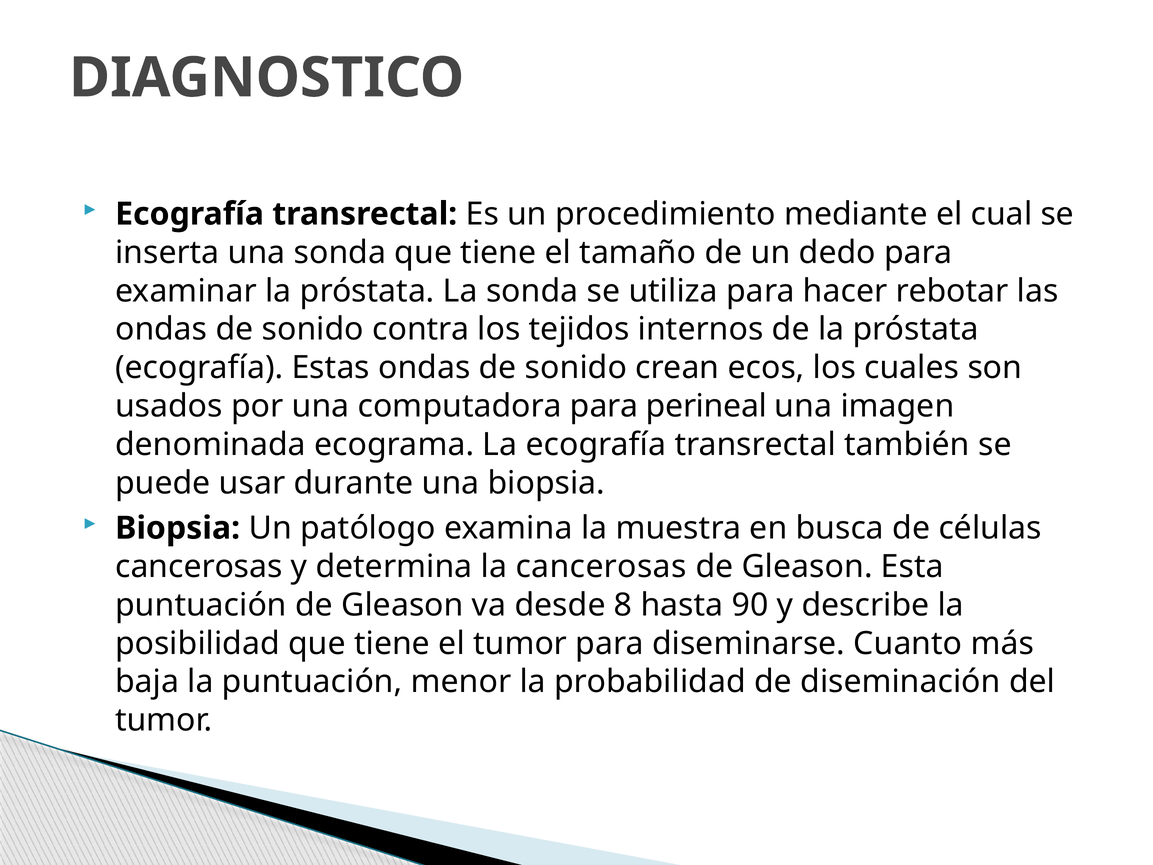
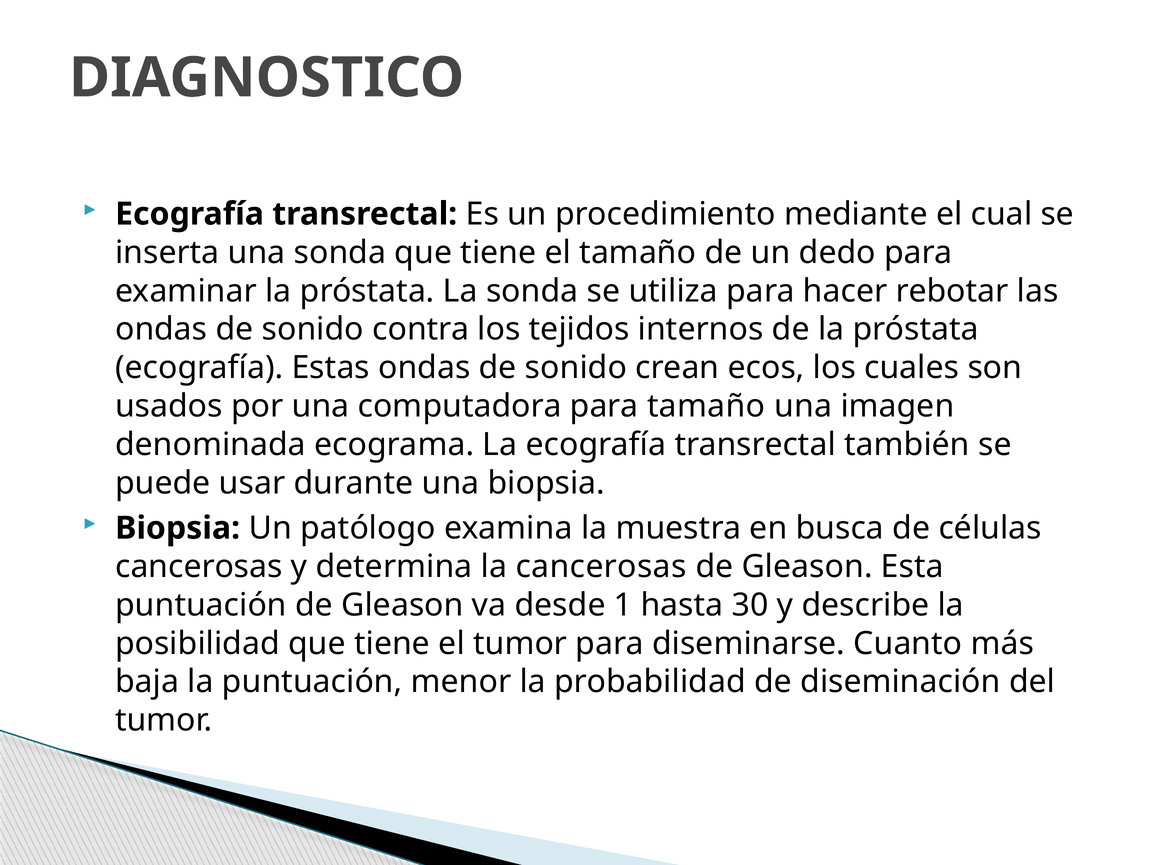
para perineal: perineal -> tamaño (706, 406)
8: 8 -> 1 (623, 605)
90: 90 -> 30 (750, 605)
